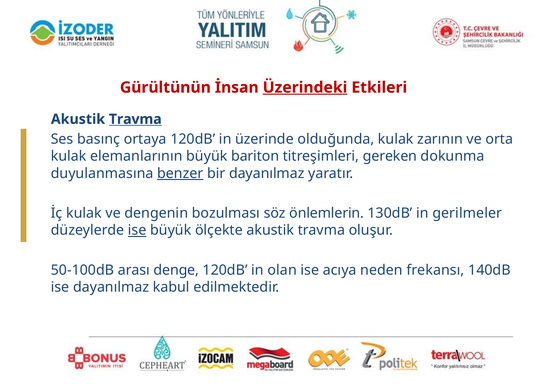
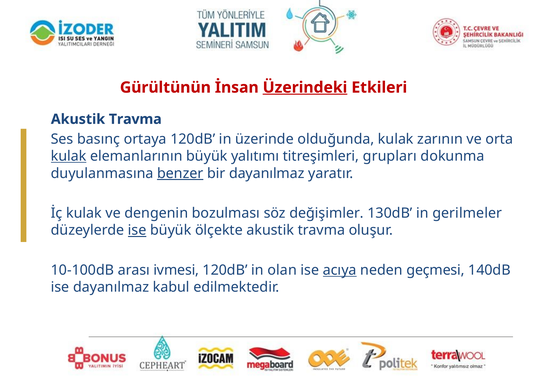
Travma underline: present -> none (135, 119)
kulak underline: none -> present (69, 156)
bariton: bariton -> yalıtımı (255, 156)
gereken: gereken -> grupları (390, 156)
önlemlerin: önlemlerin -> değişimler (327, 213)
50-100dB: 50-100dB -> 10-100dB (82, 270)
denge: denge -> ivmesi (176, 270)
acıya underline: none -> present (340, 270)
frekansı: frekansı -> geçmesi (436, 270)
